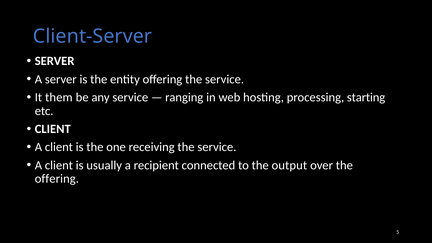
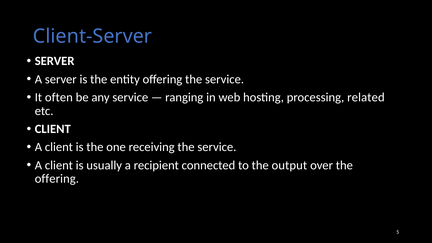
them: them -> often (59, 97)
starting: starting -> related (366, 97)
